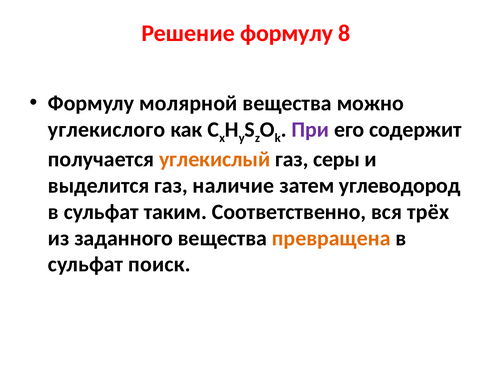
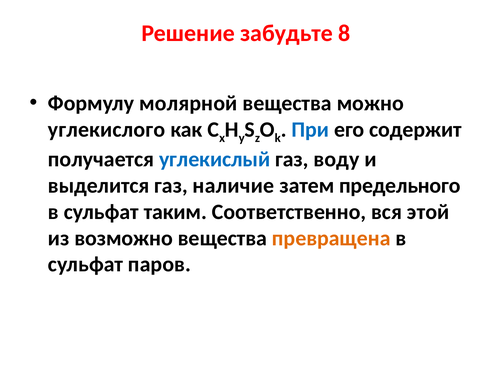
Решение формулу: формулу -> забудьте (287, 33)
При colour: purple -> blue (310, 129)
углекислый colour: orange -> blue (215, 159)
серы: серы -> воду (336, 159)
углеводород: углеводород -> предельного (400, 186)
трёх: трёх -> этой (428, 212)
заданного: заданного -> возможно (124, 238)
поиск: поиск -> паров (159, 264)
